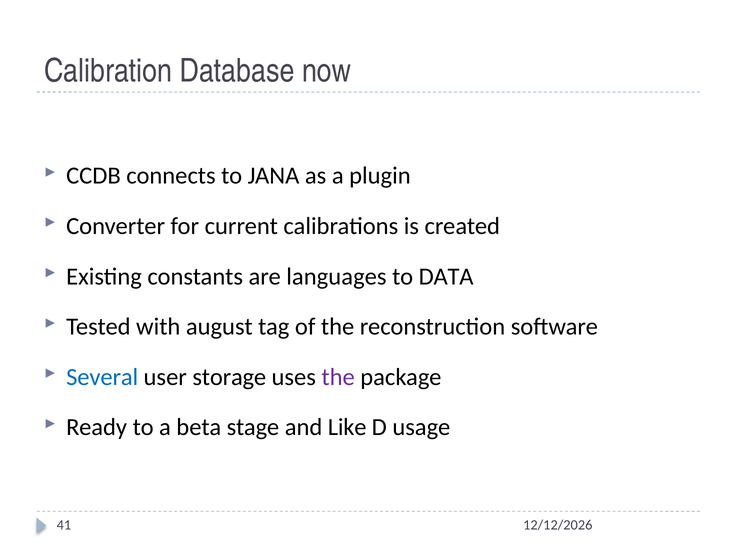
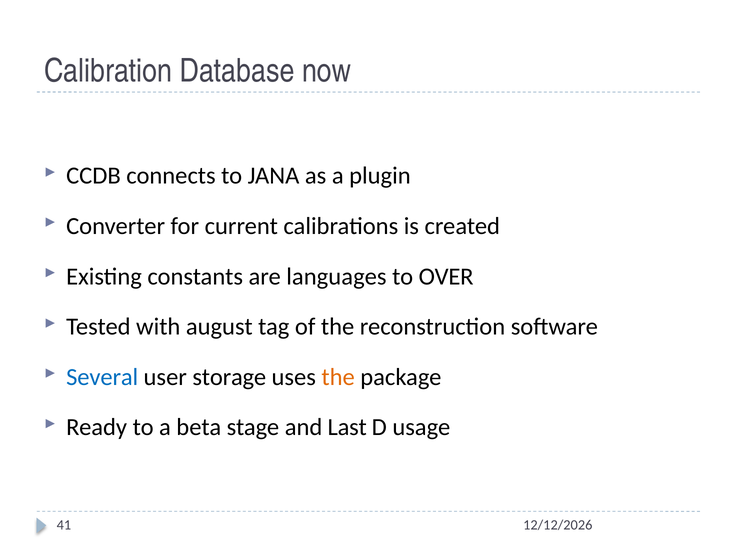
DATA: DATA -> OVER (446, 277)
the colour: purple -> orange (338, 378)
Like: Like -> Last (347, 428)
